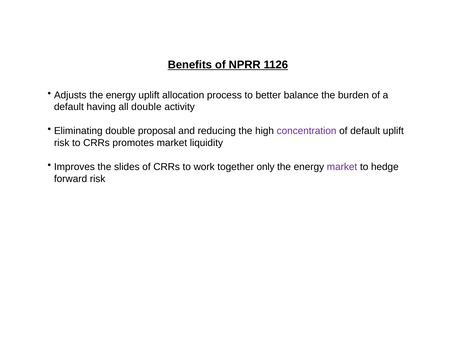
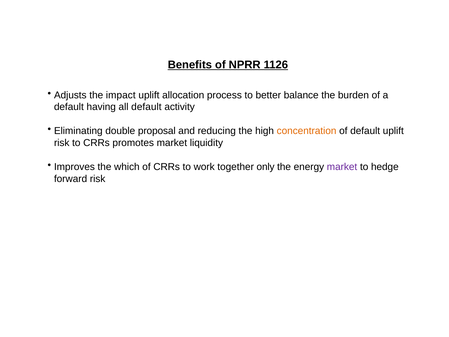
Adjusts the energy: energy -> impact (121, 95)
all double: double -> default (146, 107)
concentration colour: purple -> orange (307, 131)
slides: slides -> which (127, 167)
